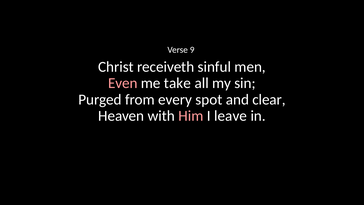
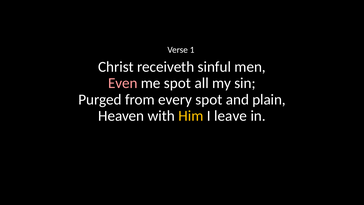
9: 9 -> 1 (192, 50)
me take: take -> spot (177, 83)
clear: clear -> plain (269, 99)
Him colour: pink -> yellow (191, 116)
